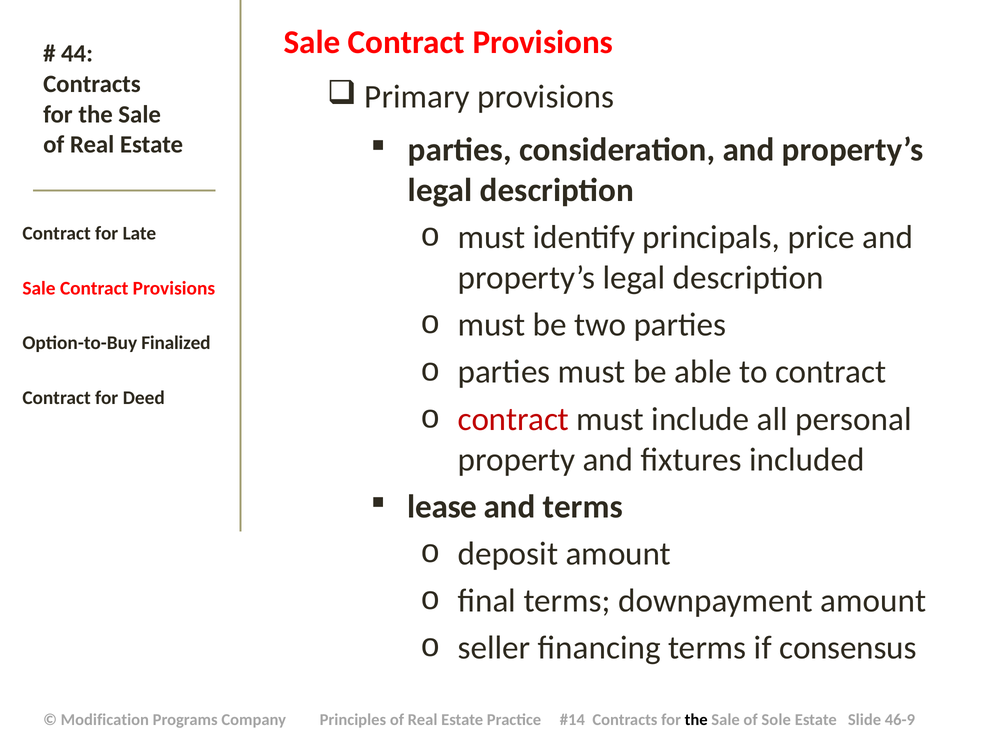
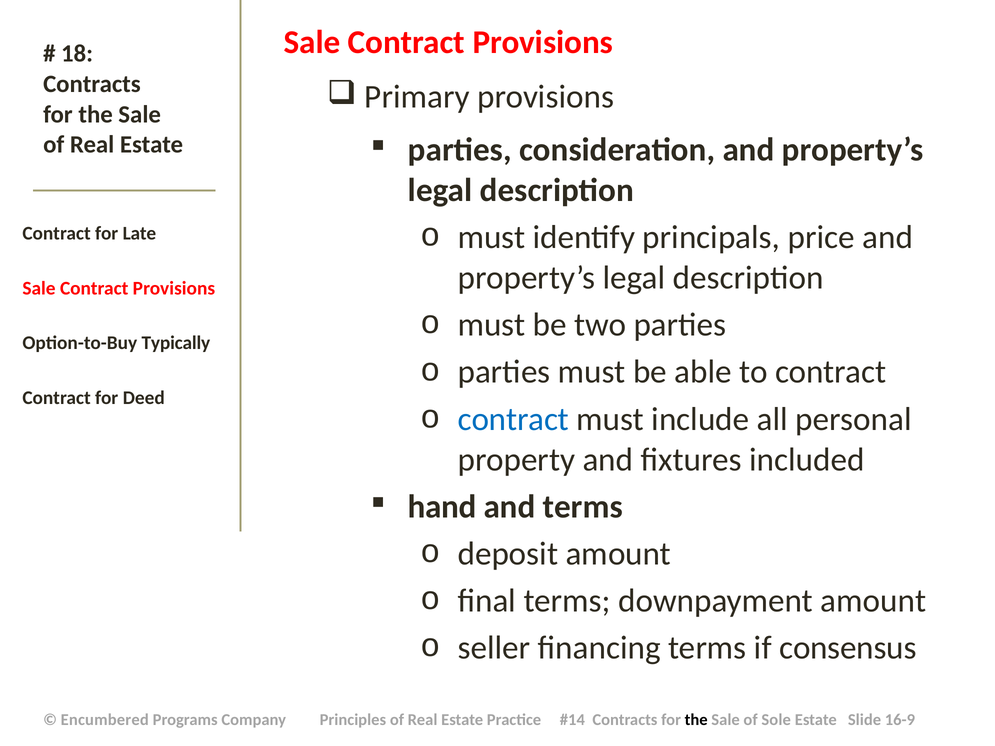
44: 44 -> 18 (77, 54)
Finalized: Finalized -> Typically (176, 343)
contract colour: red -> blue (513, 419)
lease: lease -> hand (442, 507)
Modification: Modification -> Encumbered (105, 720)
46-9: 46-9 -> 16-9 (900, 720)
